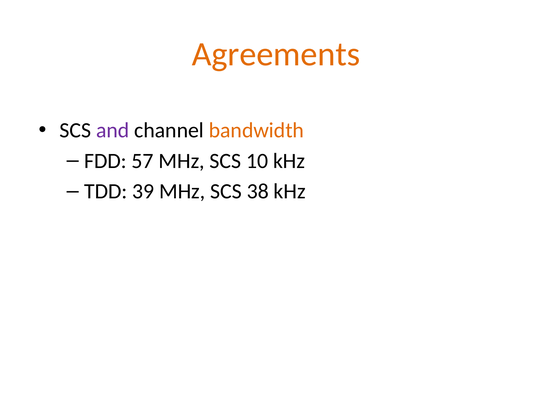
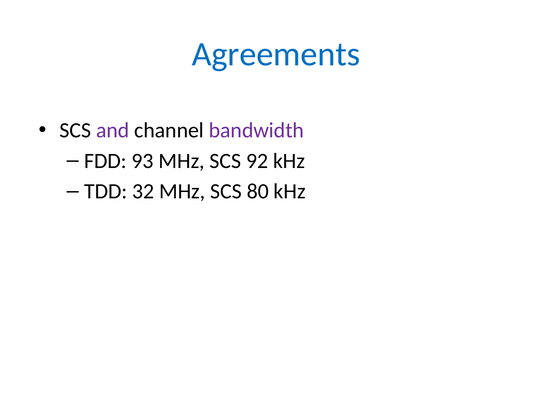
Agreements colour: orange -> blue (276, 54)
bandwidth colour: orange -> purple (256, 130)
57: 57 -> 93 (143, 161)
10: 10 -> 92 (257, 161)
39: 39 -> 32 (143, 191)
38: 38 -> 80 (258, 191)
